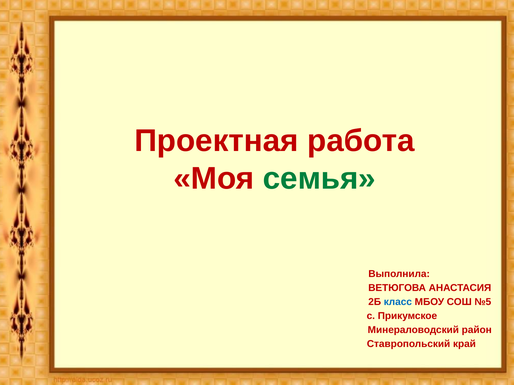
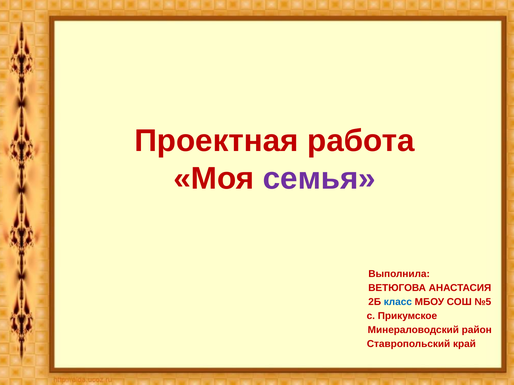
семья colour: green -> purple (319, 179)
